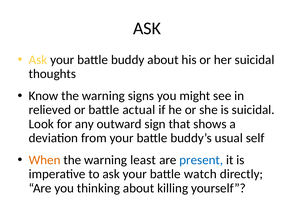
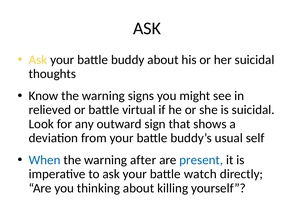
actual: actual -> virtual (139, 110)
When colour: orange -> blue (45, 160)
least: least -> after (143, 160)
